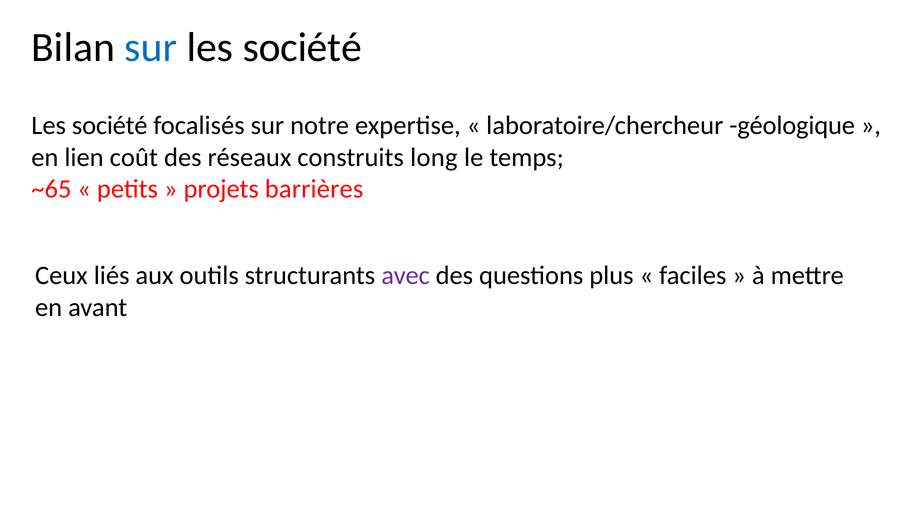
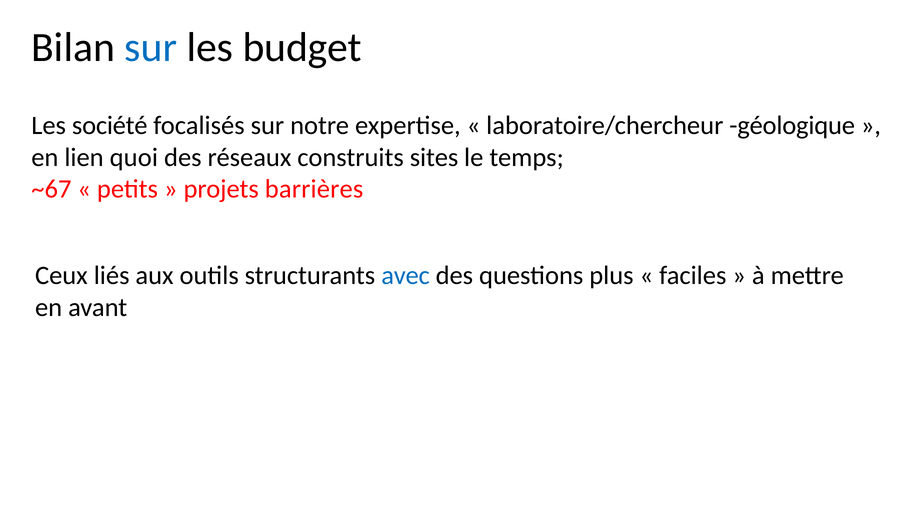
société: société -> budget (302, 47)
coût: coût -> quoi (134, 157)
long: long -> sites (434, 157)
~65: ~65 -> ~67 (51, 189)
avec colour: purple -> blue (406, 276)
